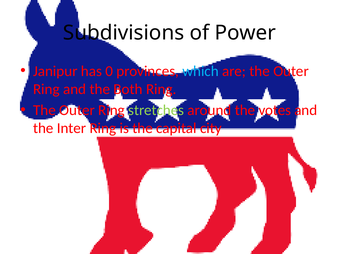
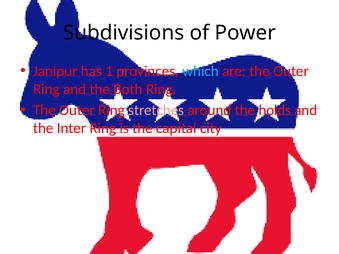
0: 0 -> 1 (109, 71)
stretches colour: light green -> pink (156, 110)
votes: votes -> holds (275, 110)
